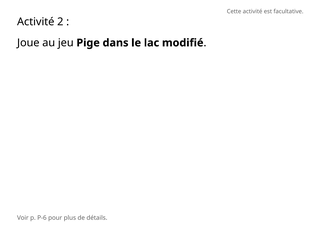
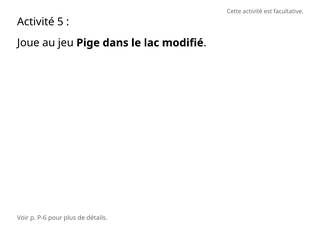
2: 2 -> 5 (60, 22)
